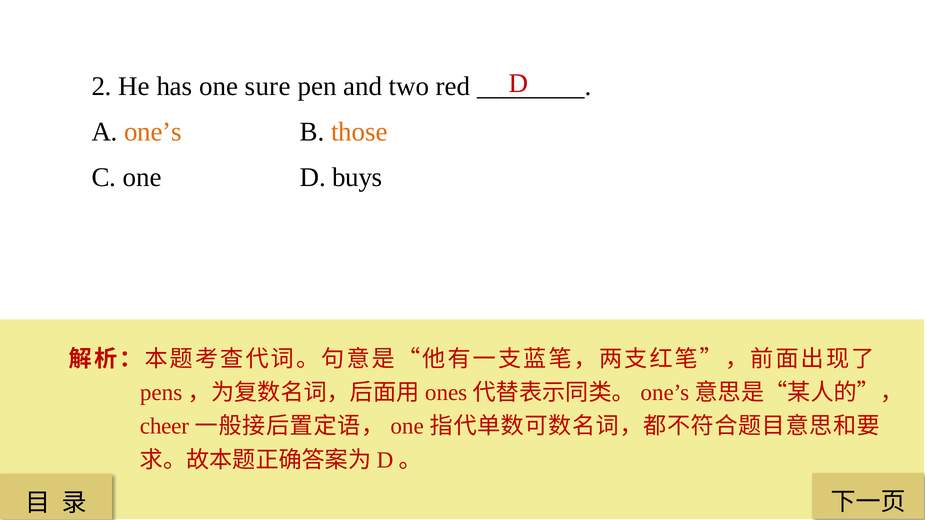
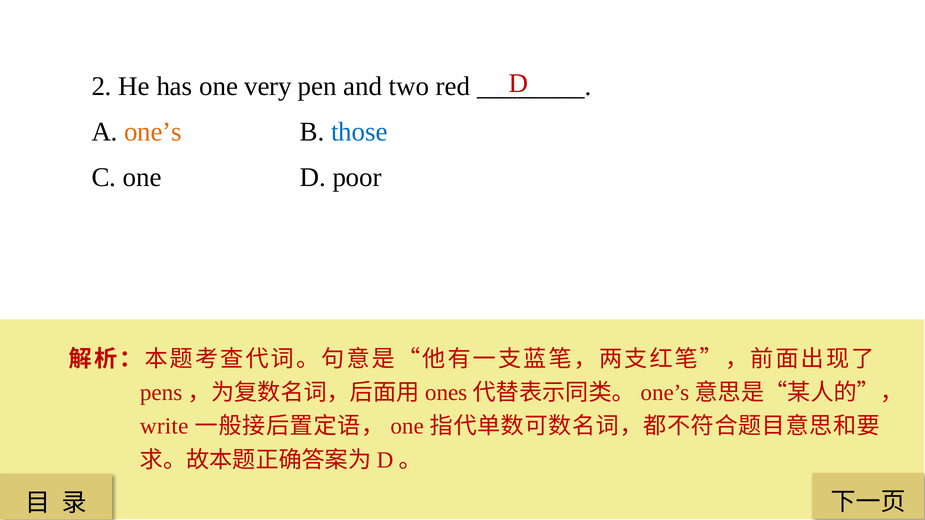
sure: sure -> very (268, 87)
those colour: orange -> blue (359, 132)
buys: buys -> poor (357, 177)
cheer: cheer -> write (164, 427)
